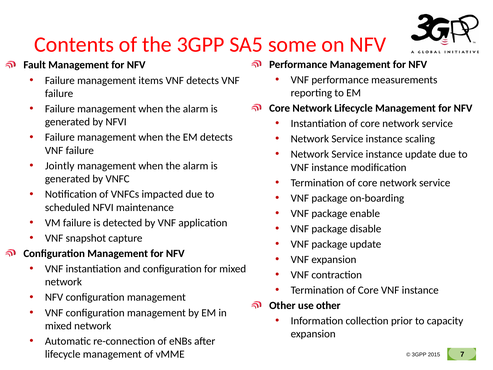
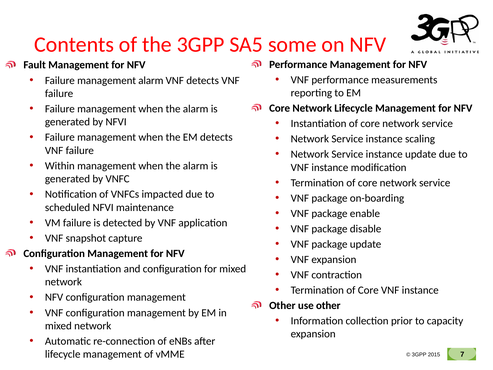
management items: items -> alarm (151, 80)
Jointly: Jointly -> Within (60, 166)
